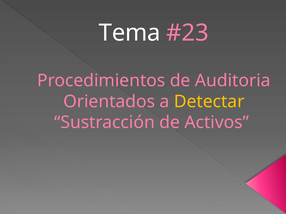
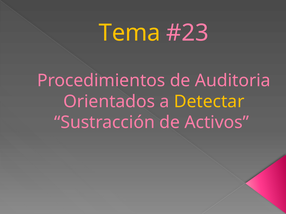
Tema colour: white -> yellow (130, 33)
